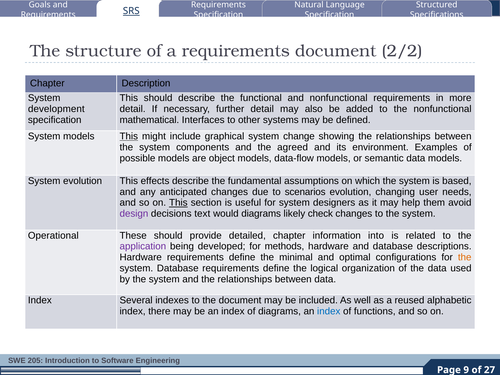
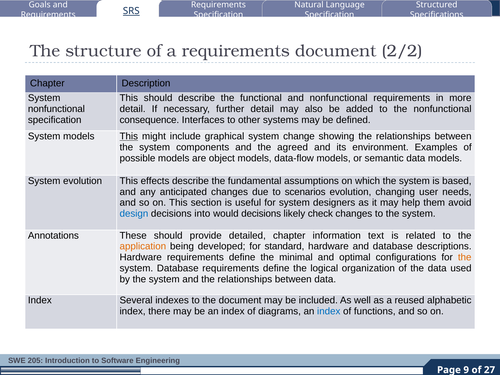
development: development -> nonfunctional (56, 109)
mathematical: mathematical -> consequence (149, 120)
This underline: present -> none (178, 203)
design colour: purple -> blue (134, 214)
text: text -> into (202, 214)
would diagrams: diagrams -> decisions (261, 214)
Operational: Operational -> Annotations (53, 236)
into: into -> text (376, 236)
application colour: purple -> orange (143, 246)
methods: methods -> standard (284, 246)
